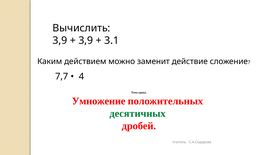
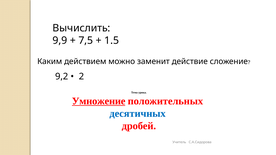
3,9: 3,9 -> 9,9 (60, 41)
3,9: 3,9 -> 7,5 (86, 41)
3.1: 3.1 -> 1.5 (112, 41)
7,7: 7,7 -> 9,2 (62, 77)
4: 4 -> 2 (81, 77)
Умножение underline: none -> present (99, 101)
десятичных colour: green -> blue (138, 114)
